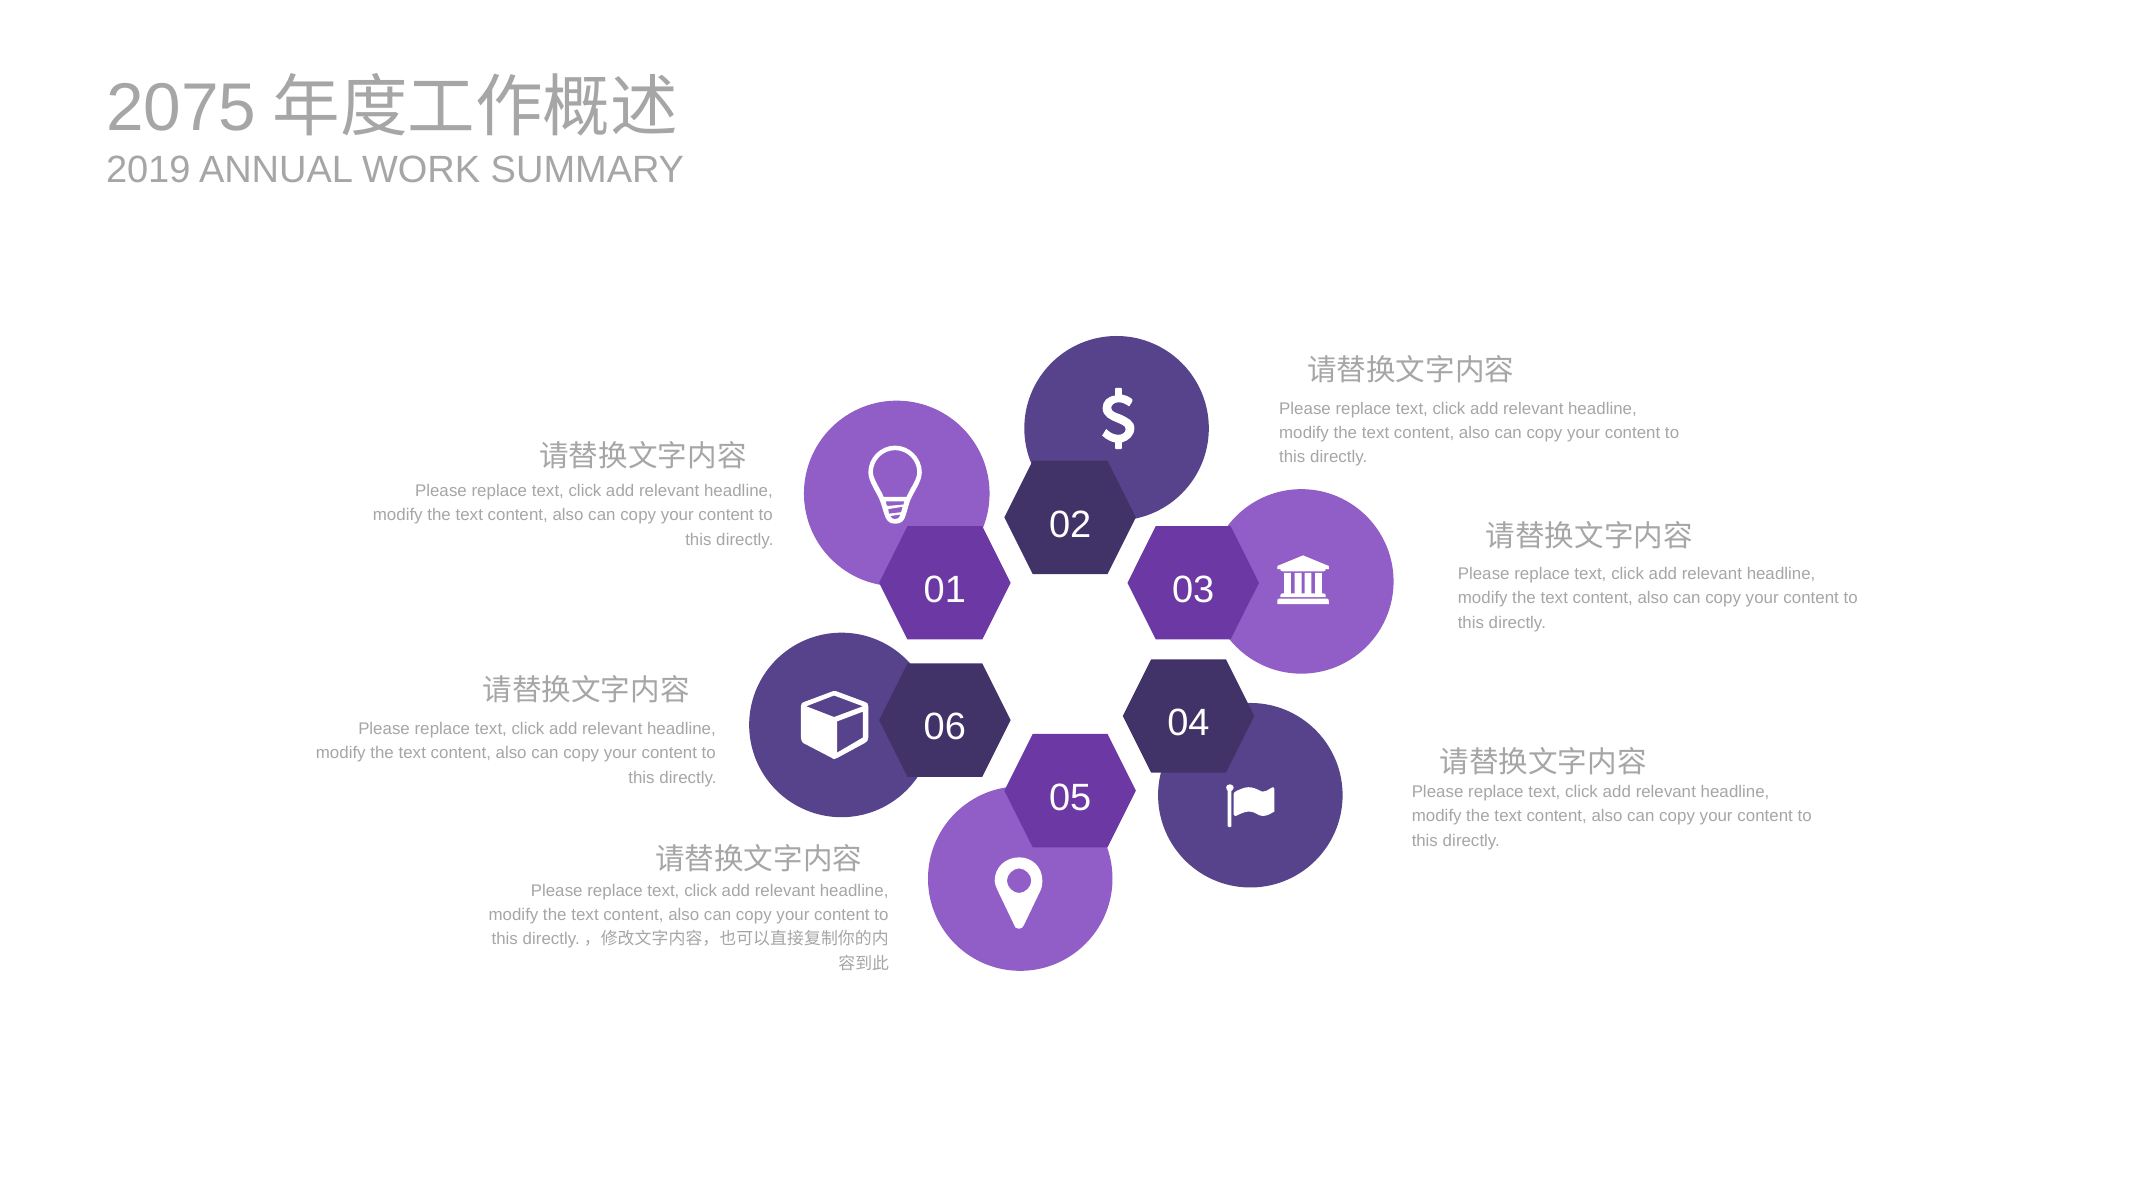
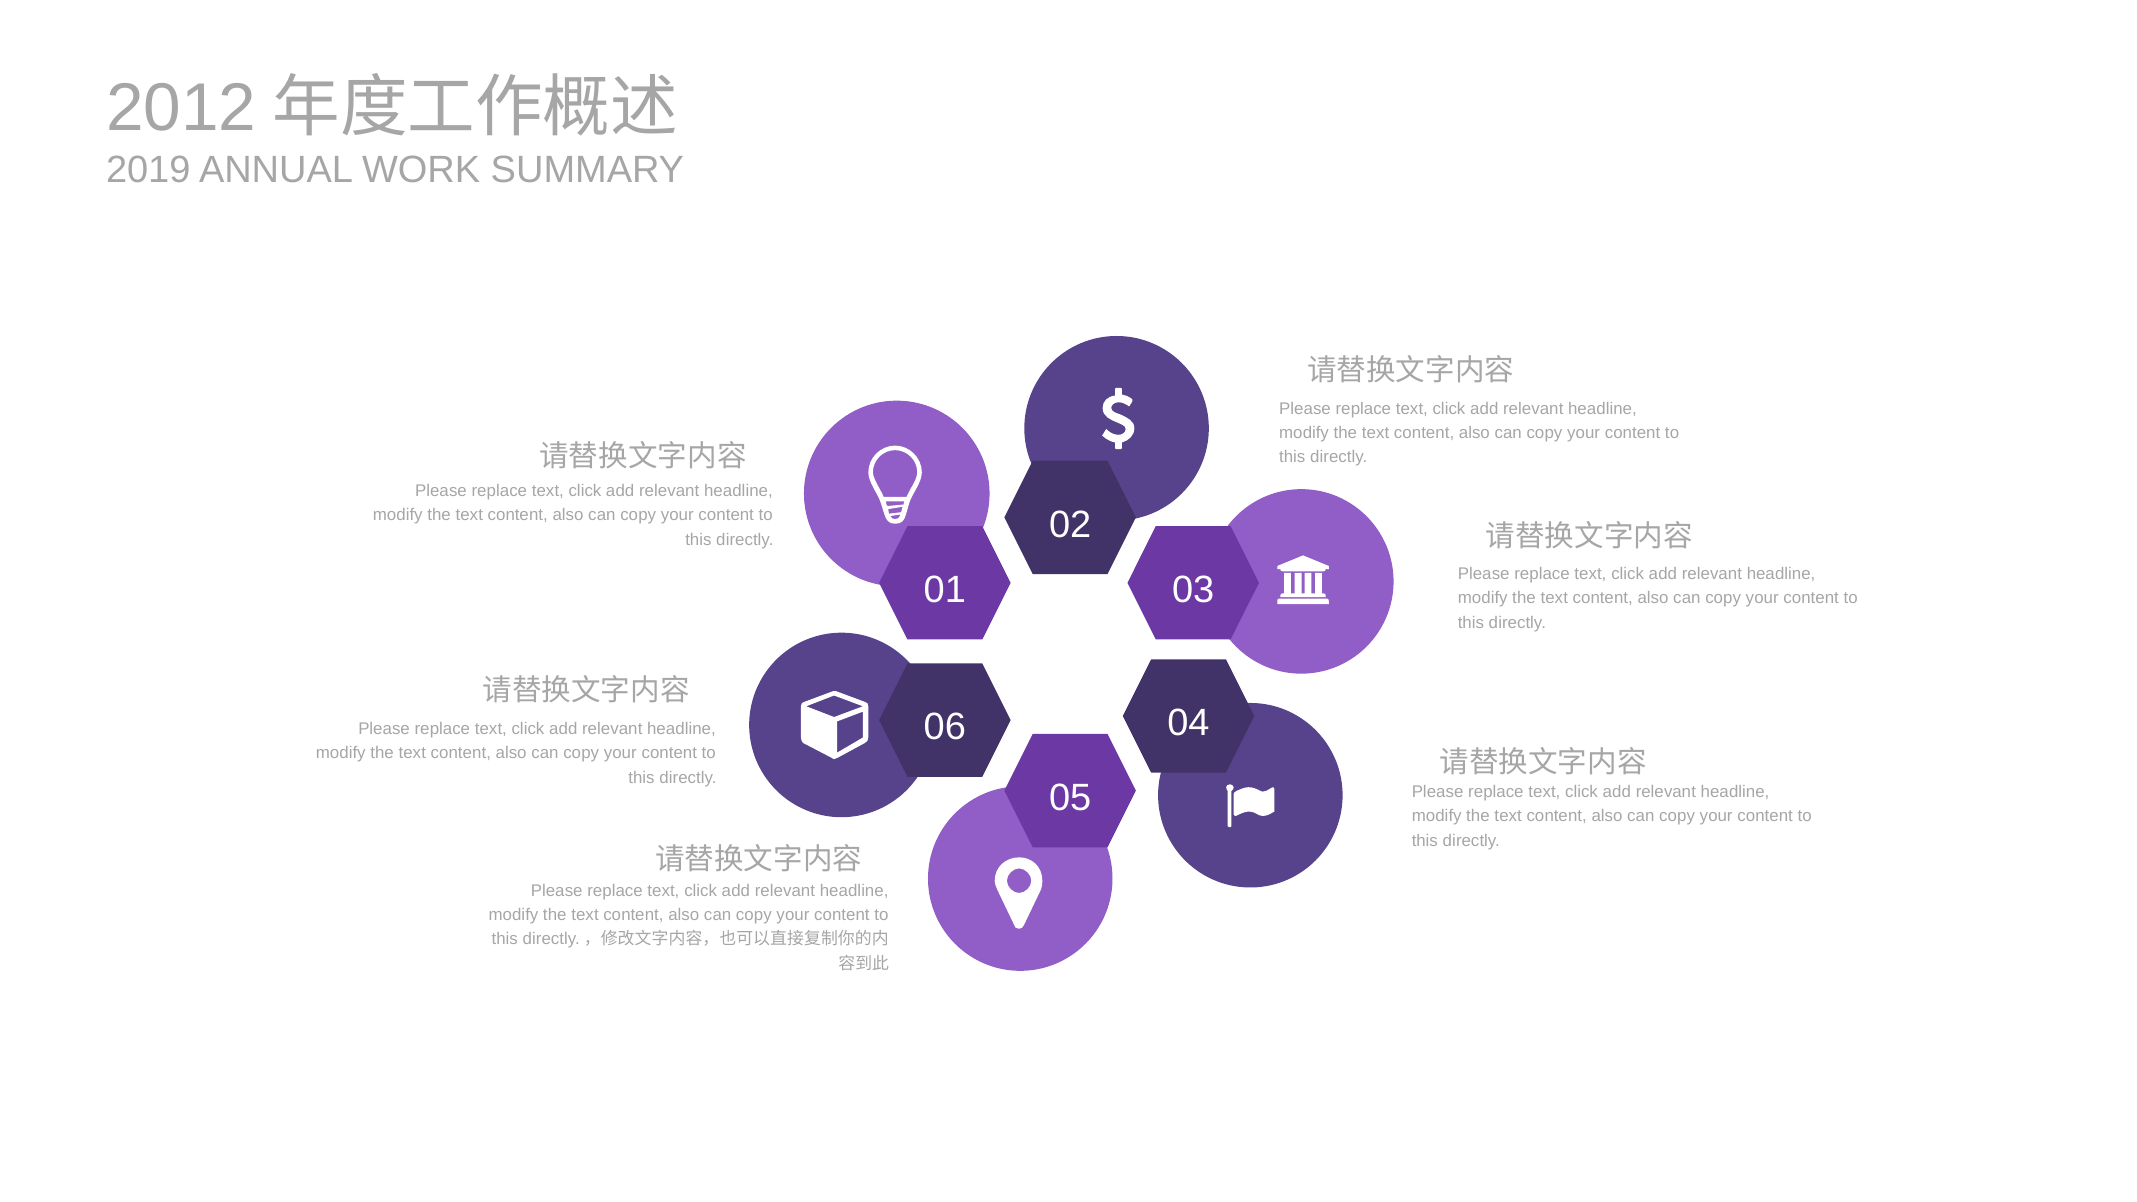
2075: 2075 -> 2012 (181, 108)
